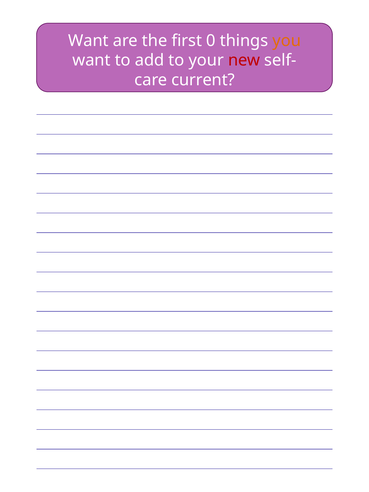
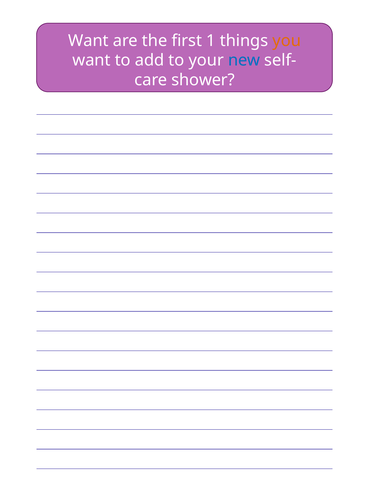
0: 0 -> 1 (211, 41)
new colour: red -> blue (244, 60)
current: current -> shower (203, 80)
